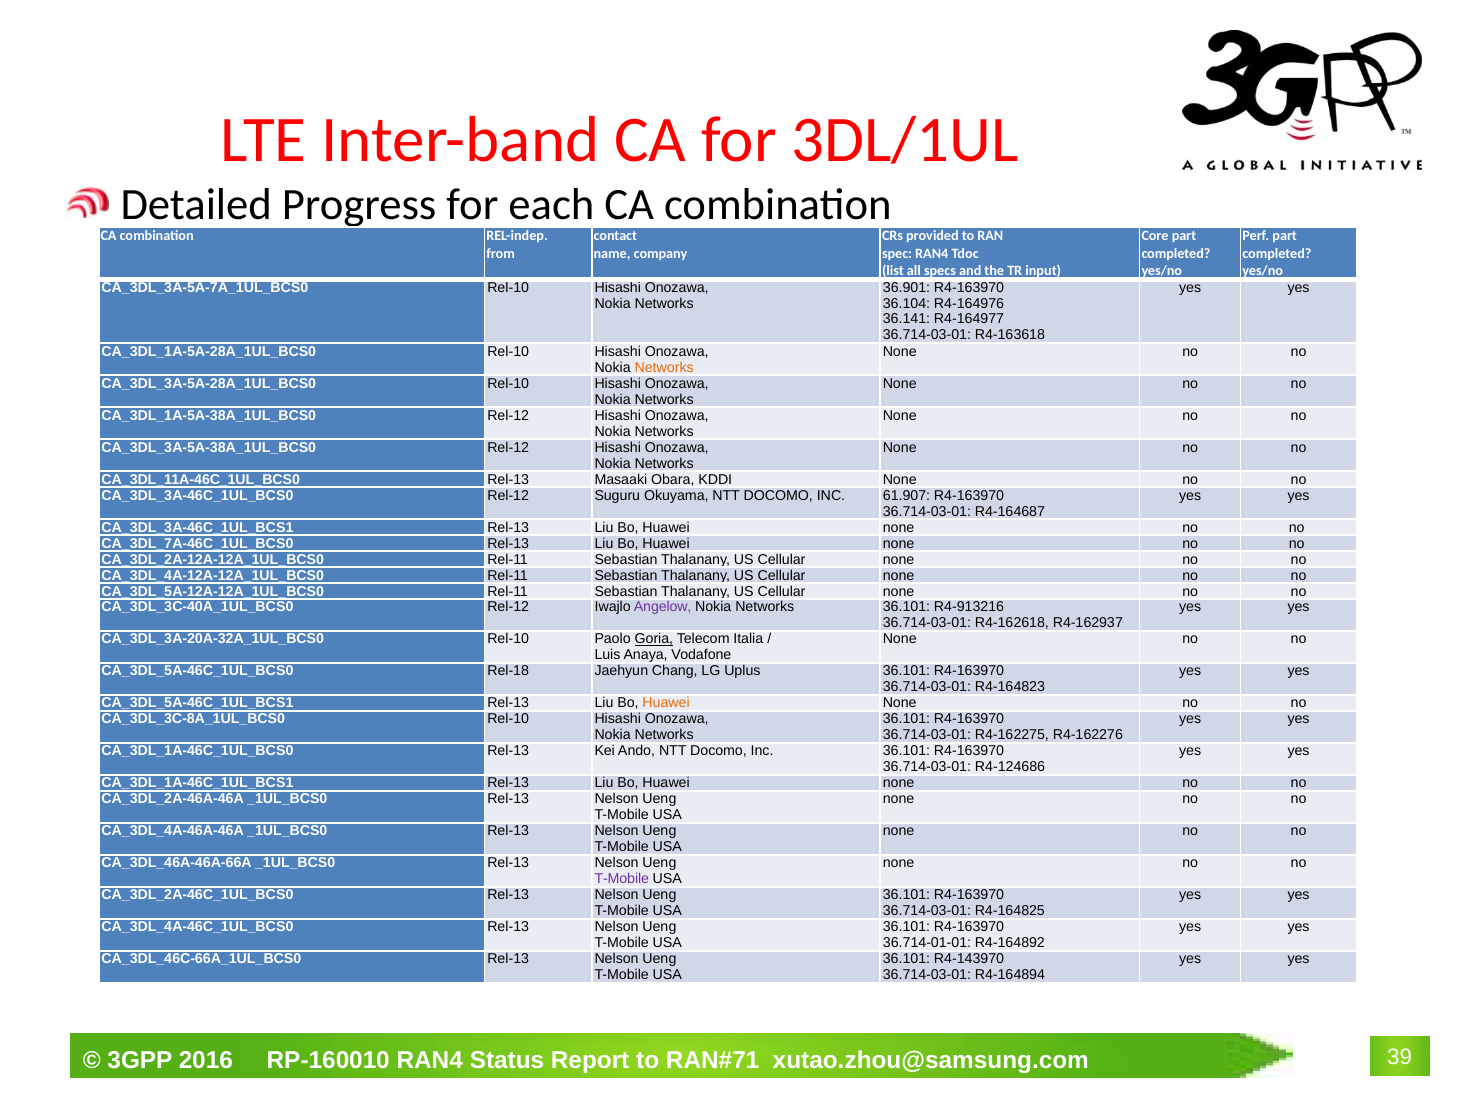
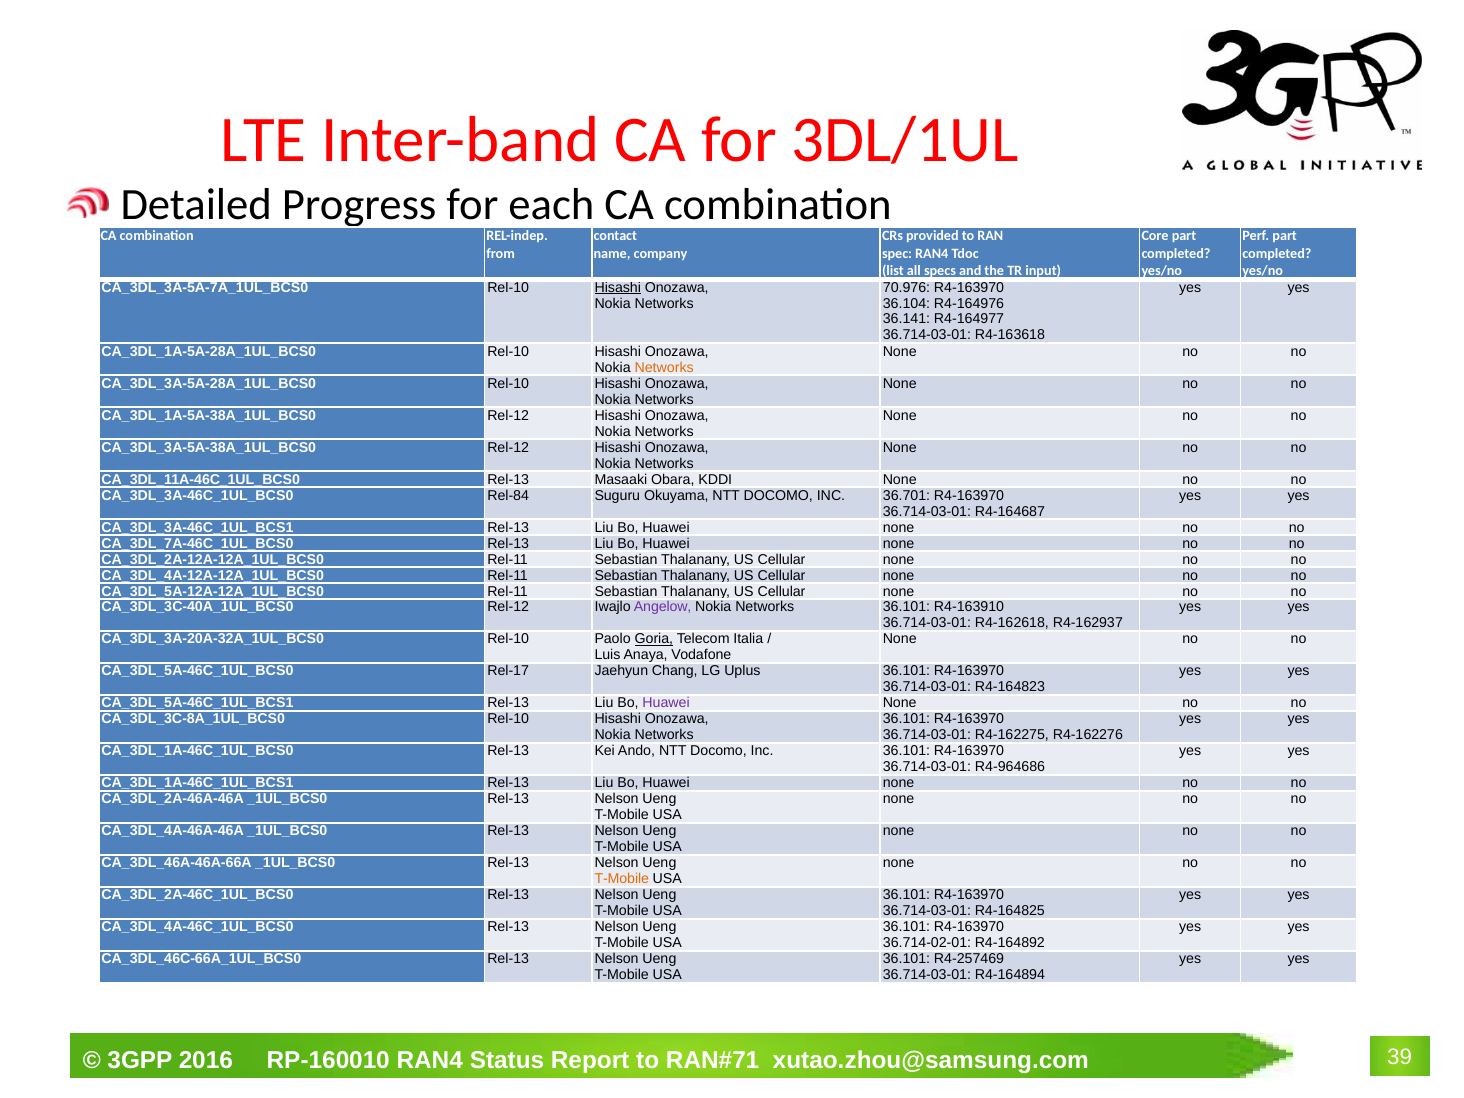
Hisashi underline: none -> present (618, 288)
36.901: 36.901 -> 70.976 (907, 288)
Rel-12: Rel-12 -> Rel-84 (508, 495)
61.907: 61.907 -> 36.701 (907, 495)
R4-913216: R4-913216 -> R4-163910 (969, 607)
Rel-18: Rel-18 -> Rel-17 (508, 671)
Huawei colour: orange -> purple (666, 703)
R4-124686: R4-124686 -> R4-964686 (1010, 767)
T-Mobile colour: purple -> orange (622, 879)
36.714-01-01: 36.714-01-01 -> 36.714-02-01 (927, 943)
R4-143970: R4-143970 -> R4-257469 (969, 959)
